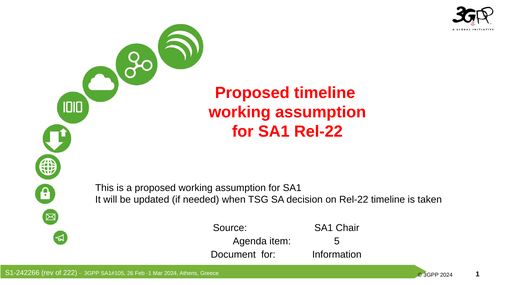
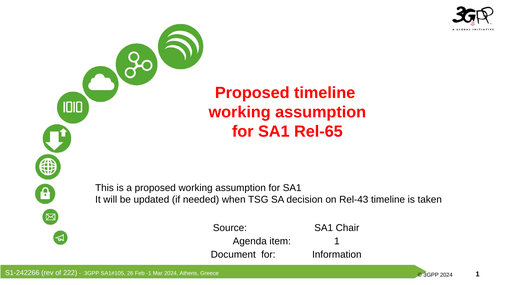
SA1 Rel-22: Rel-22 -> Rel-65 (318, 132)
on Rel-22: Rel-22 -> Rel-43 (354, 200)
item 5: 5 -> 1 (337, 241)
